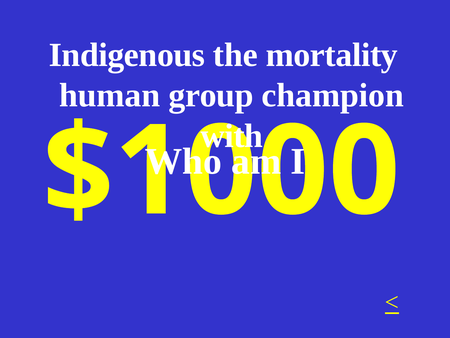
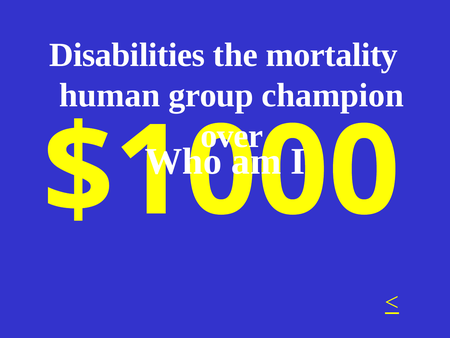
Indigenous: Indigenous -> Disabilities (127, 55)
with: with -> over (232, 136)
